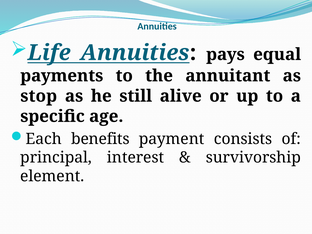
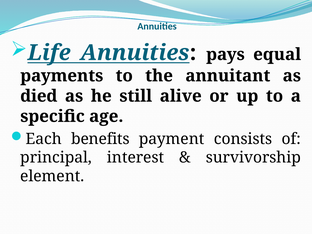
stop: stop -> died (39, 96)
